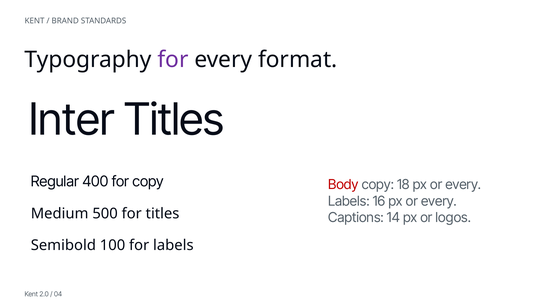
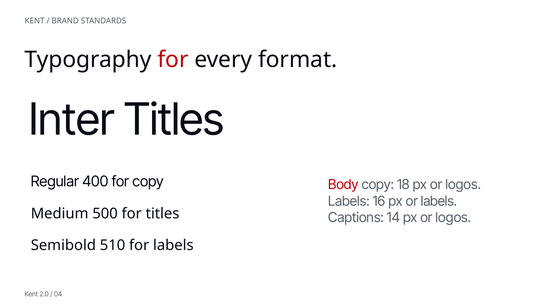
for colour: purple -> red (173, 60)
18 px or every: every -> logos (463, 185)
16 px or every: every -> labels (439, 201)
100: 100 -> 510 (113, 245)
